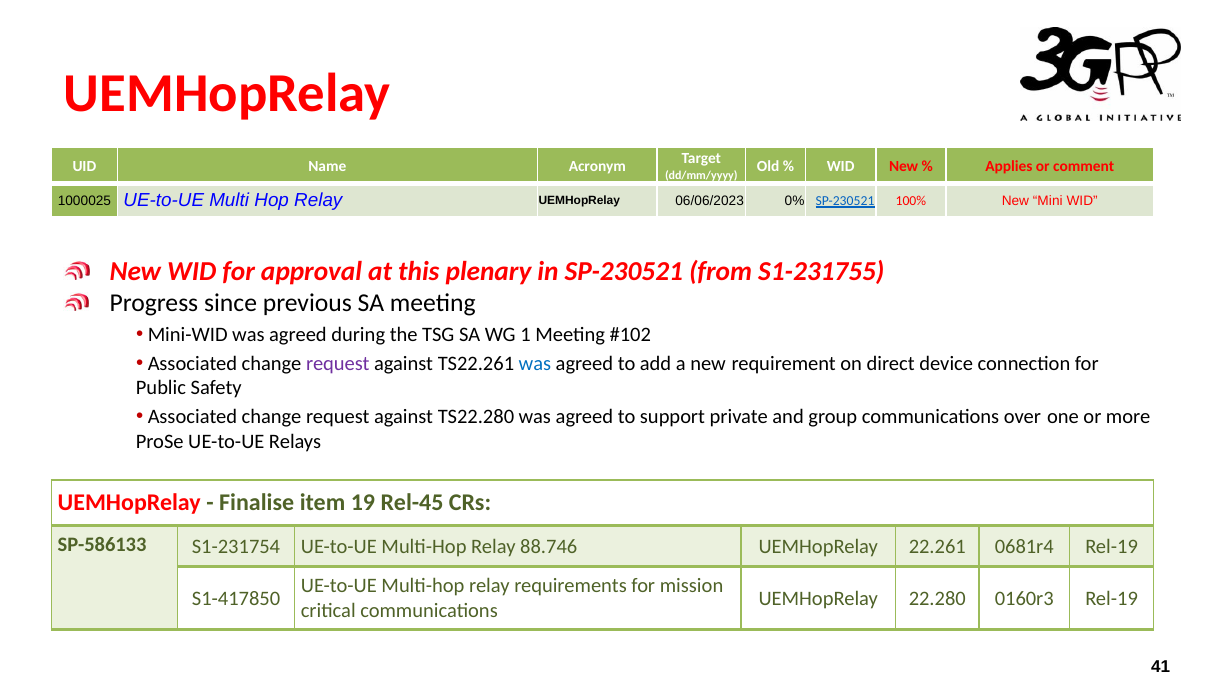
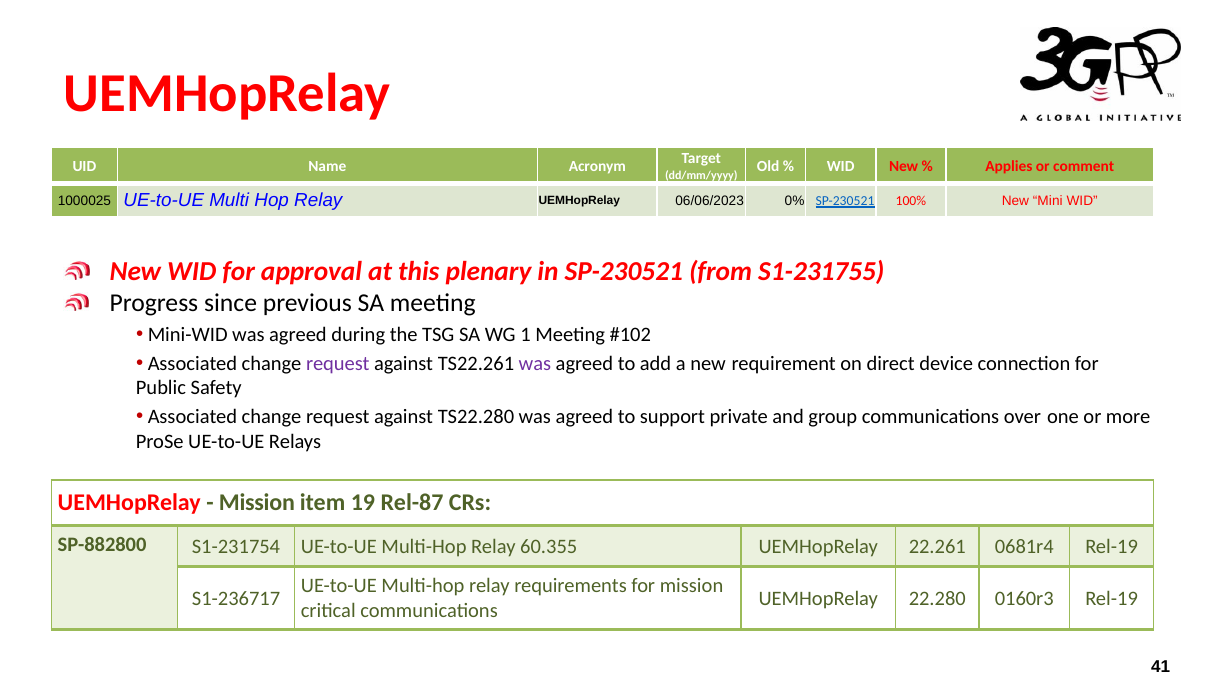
was colour: blue -> purple (535, 364)
Finalise: Finalise -> Mission (257, 503)
Rel-45: Rel-45 -> Rel-87 (412, 503)
SP-586133: SP-586133 -> SP-882800 (102, 544)
88.746: 88.746 -> 60.355 (549, 546)
S1-417850: S1-417850 -> S1-236717 (236, 598)
